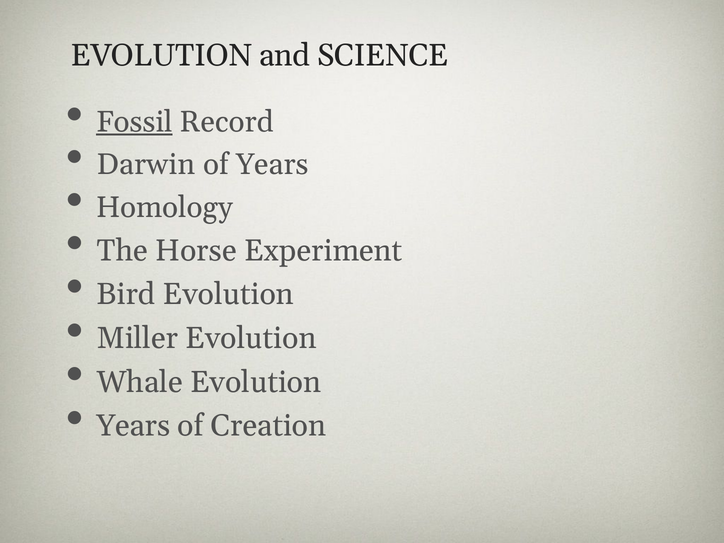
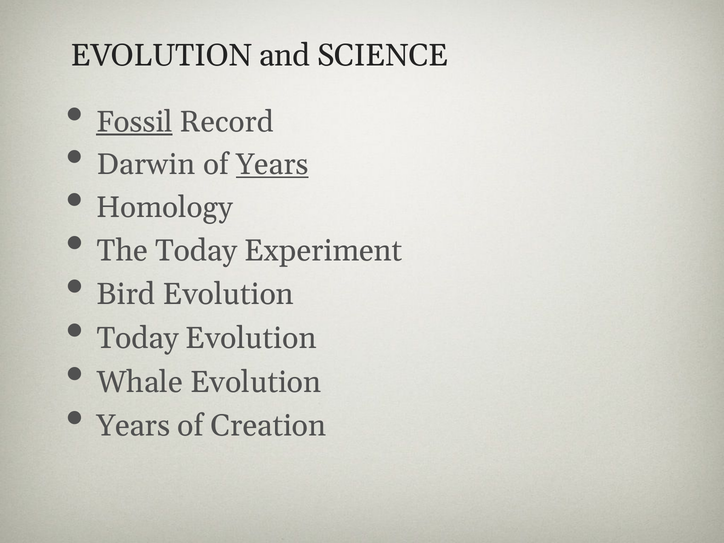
Years underline: none -> present (272, 165)
The Horse: Horse -> Today (196, 251)
Miller: Miller -> Today (138, 338)
